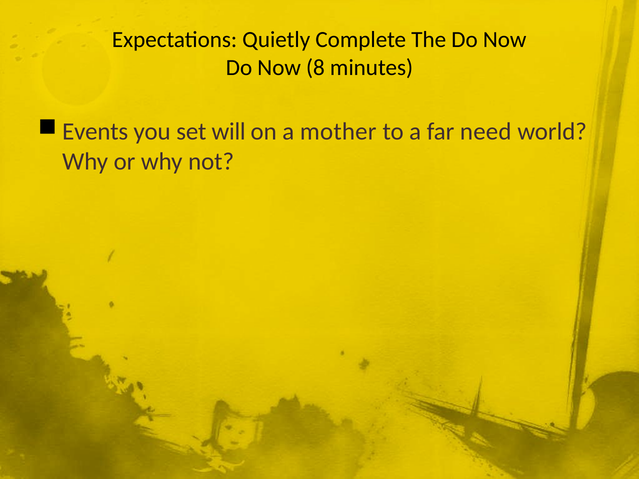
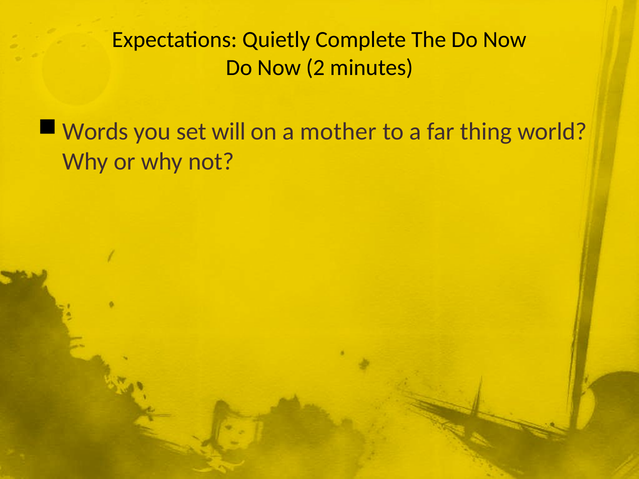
8: 8 -> 2 (315, 68)
Events: Events -> Words (95, 132)
need: need -> thing (486, 132)
